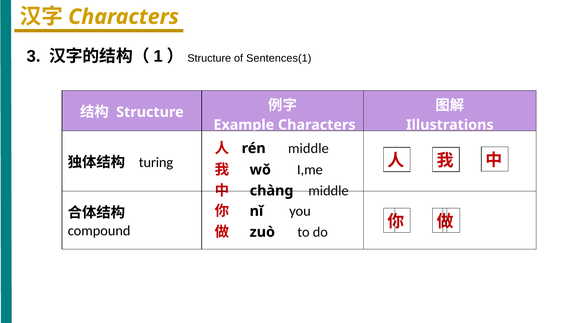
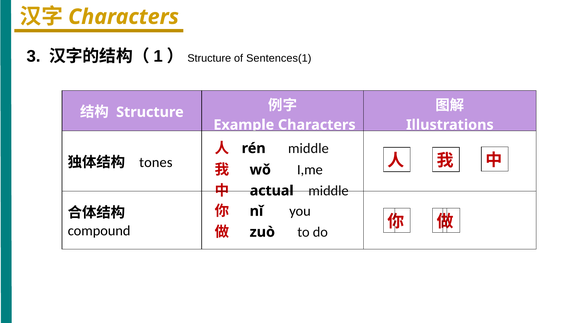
turing: turing -> tones (156, 162)
chàng: chàng -> actual (272, 191)
